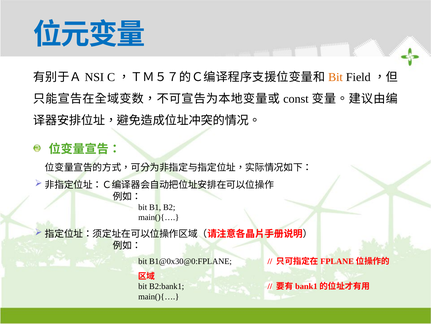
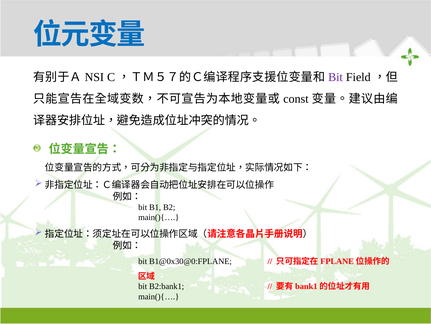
Bit colour: orange -> purple (336, 77)
